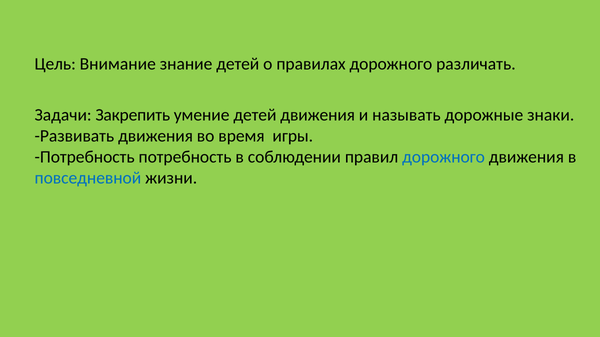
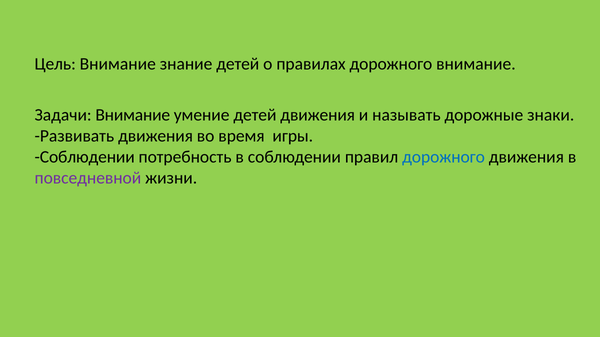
дорожного различать: различать -> внимание (476, 64)
Задачи Закрепить: Закрепить -> Внимание (133, 115)
Потребность: Потребность -> Соблюдении (85, 157)
повседневной colour: blue -> purple (88, 178)
